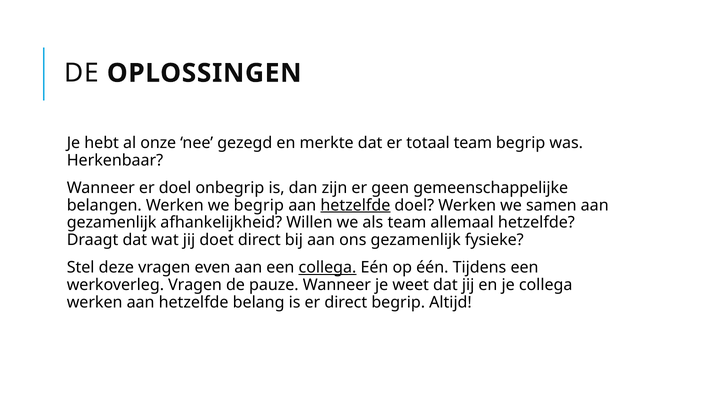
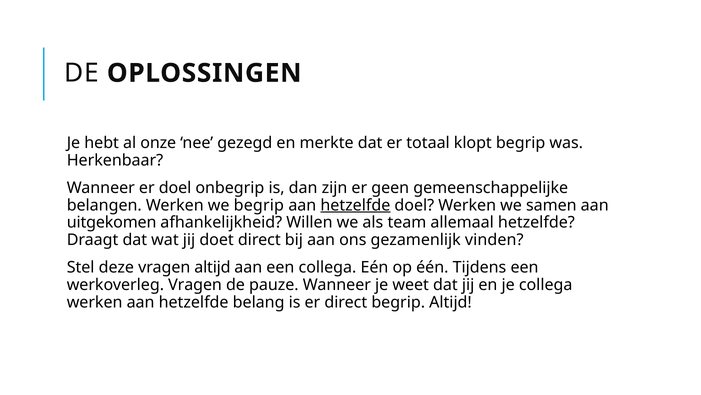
totaal team: team -> klopt (473, 143)
gezamenlijk: gezamenlijk -> uitgekomen (112, 222)
fysieke: fysieke -> vinden (494, 240)
vragen even: even -> altijd (212, 267)
collega underline: present -> none (327, 267)
